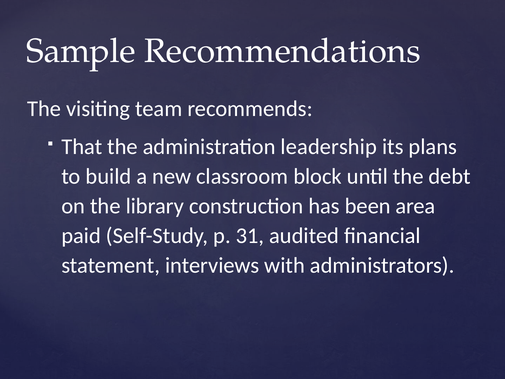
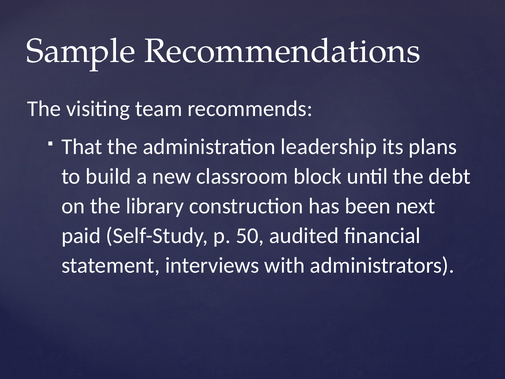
area: area -> next (415, 206)
31: 31 -> 50 (250, 236)
